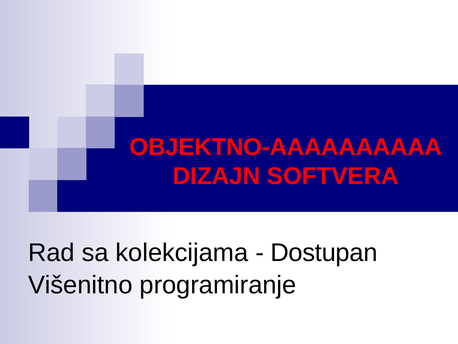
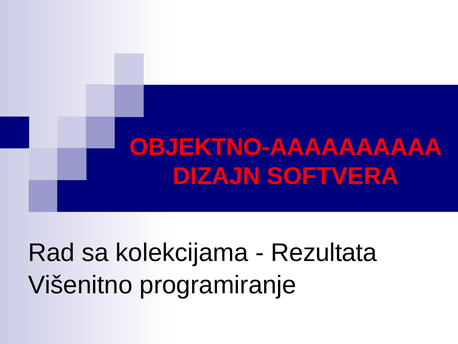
Dostupan: Dostupan -> Rezultata (324, 252)
